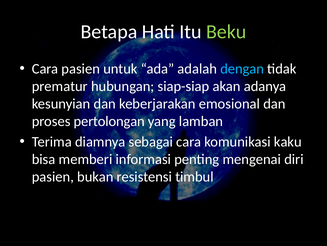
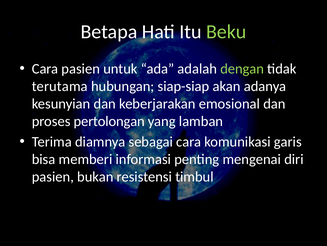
dengan colour: light blue -> light green (242, 69)
prematur: prematur -> terutama (60, 86)
kaku: kaku -> garis (288, 141)
